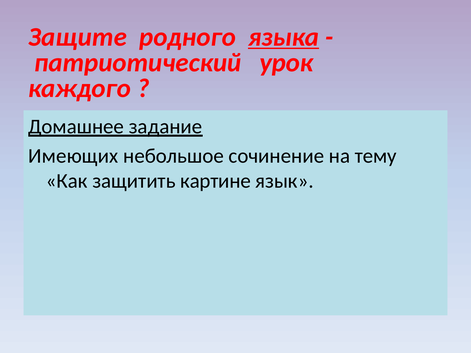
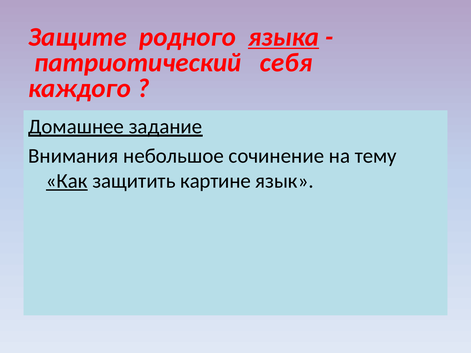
урок: урок -> себя (286, 63)
Имеющих: Имеющих -> Внимания (73, 156)
Как underline: none -> present (67, 181)
